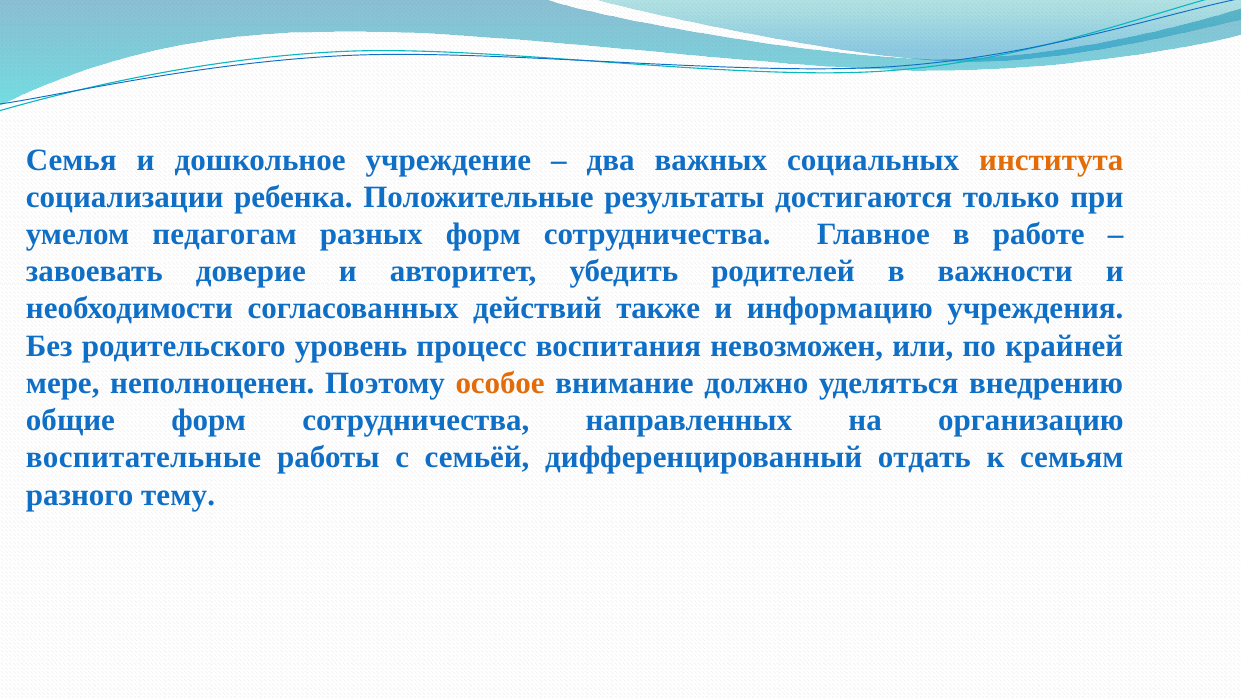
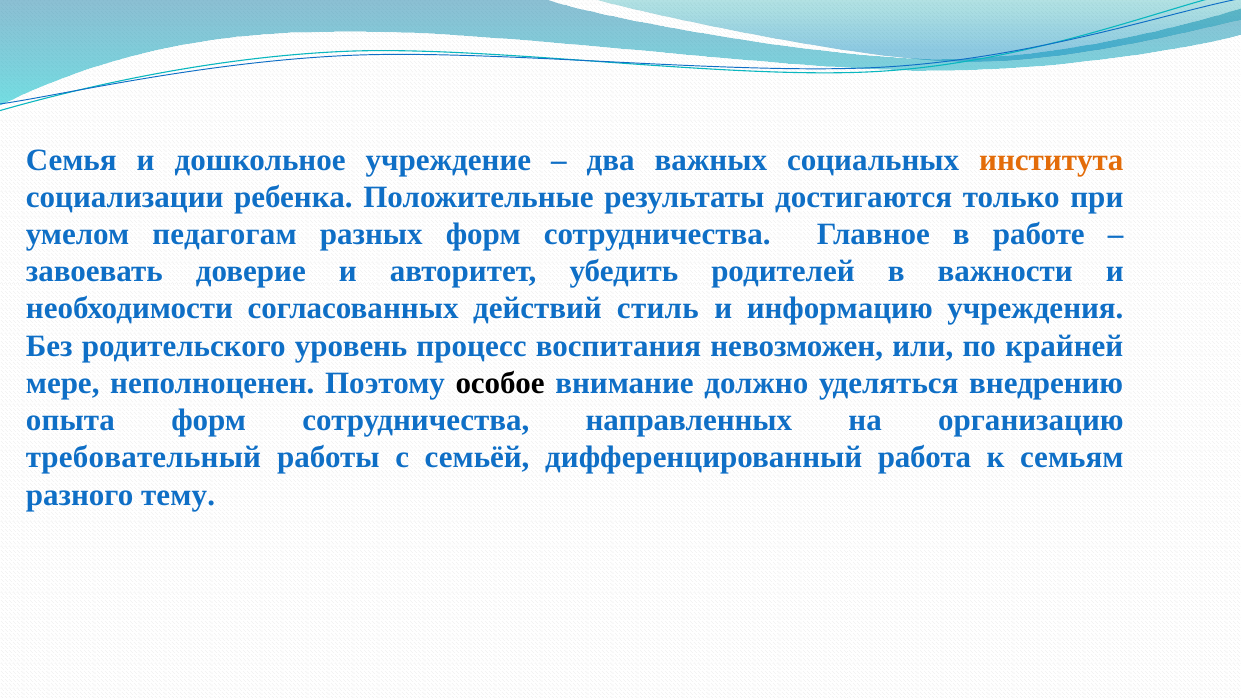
также: также -> стиль (658, 309)
особое colour: orange -> black (500, 383)
общие: общие -> опыта (70, 420)
воспитательные: воспитательные -> требовательный (144, 458)
отдать: отдать -> работа (925, 458)
